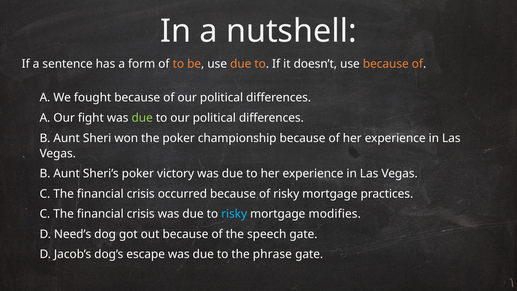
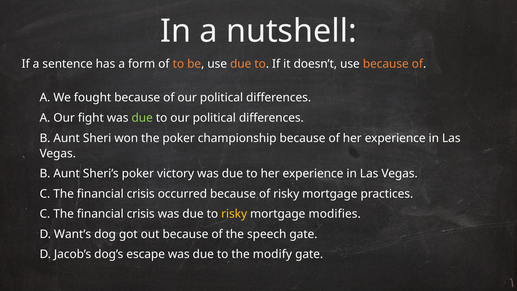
risky colour: light blue -> yellow (234, 214)
Need’s: Need’s -> Want’s (73, 234)
phrase: phrase -> modify (272, 254)
